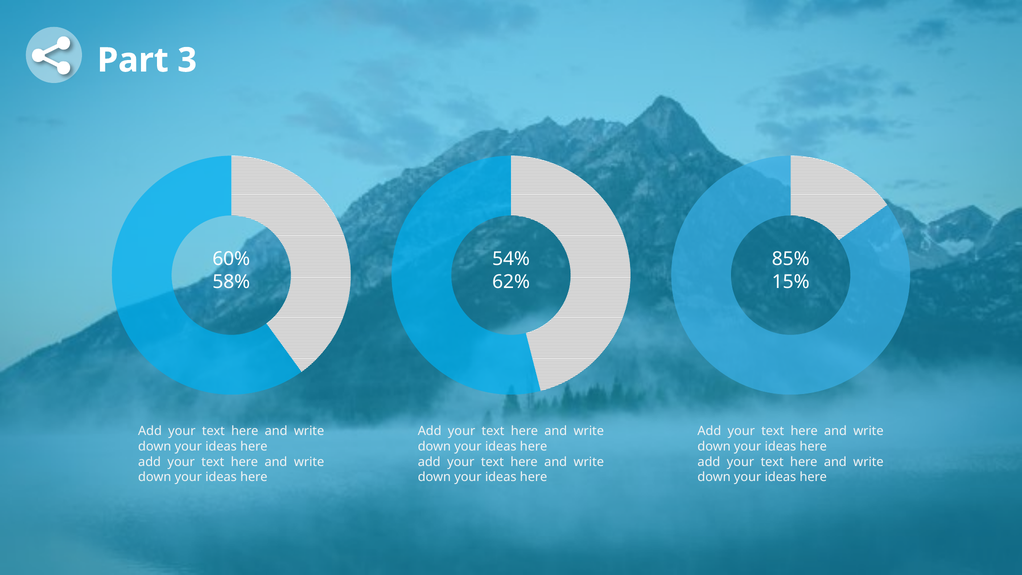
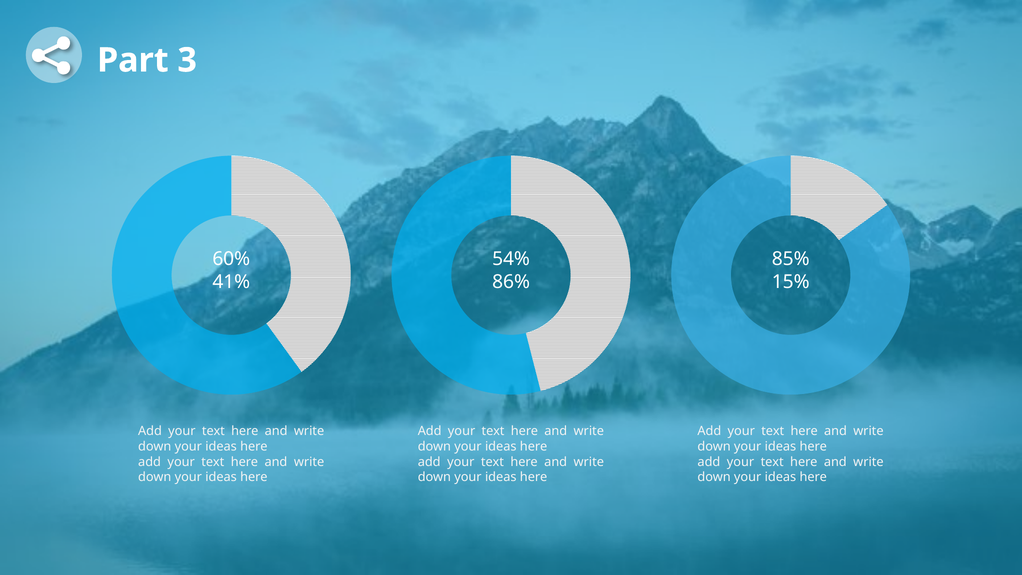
58%: 58% -> 41% (231, 282)
62%: 62% -> 86% (511, 282)
